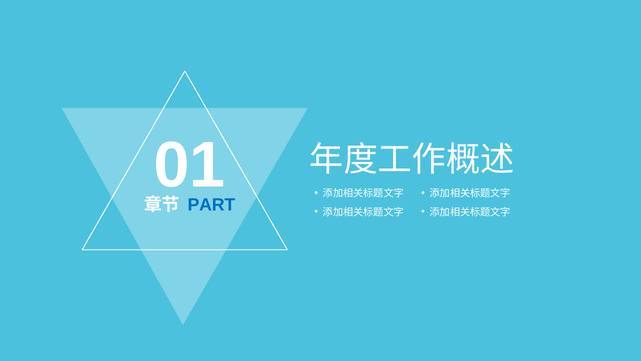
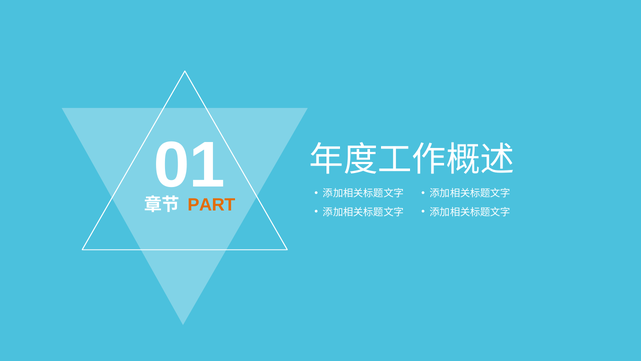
PART colour: blue -> orange (211, 205)
